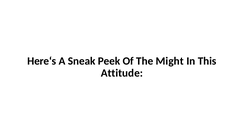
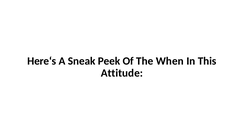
Might: Might -> When (170, 61)
